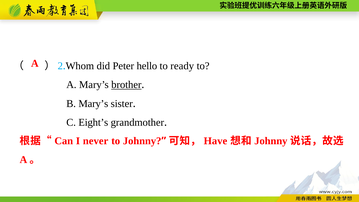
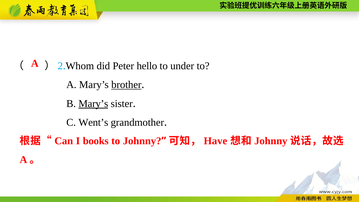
ready: ready -> under (182, 66)
Mary’s underline: none -> present (93, 104)
Eight’s: Eight’s -> Went’s (93, 122)
never: never -> books (96, 141)
